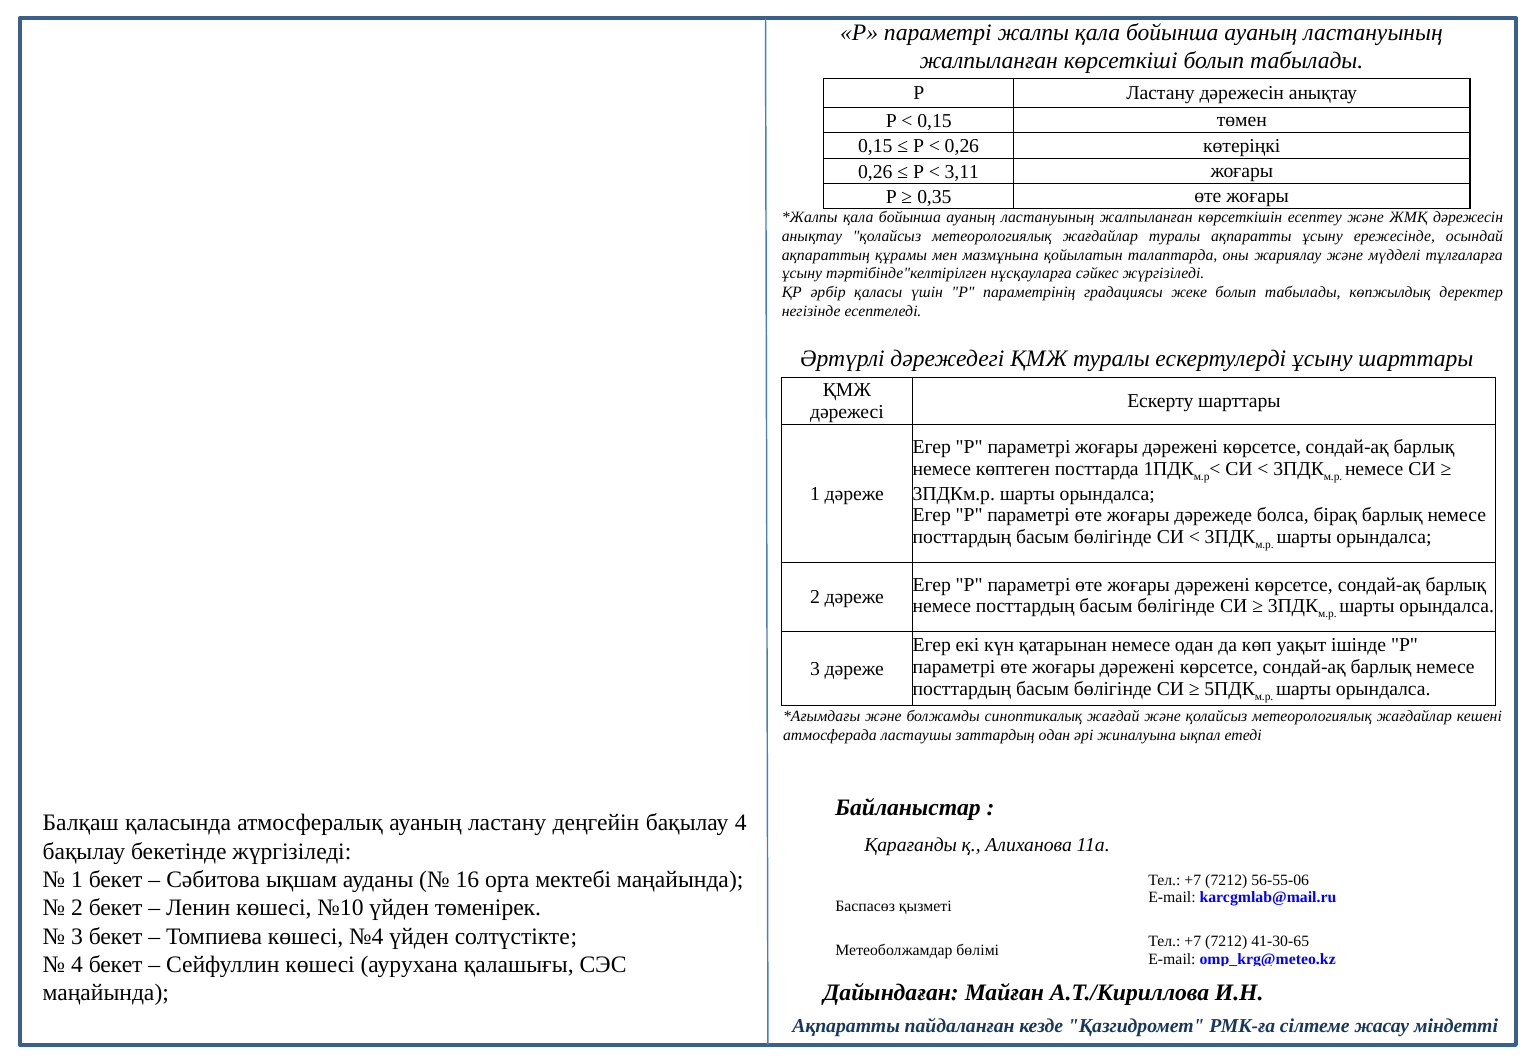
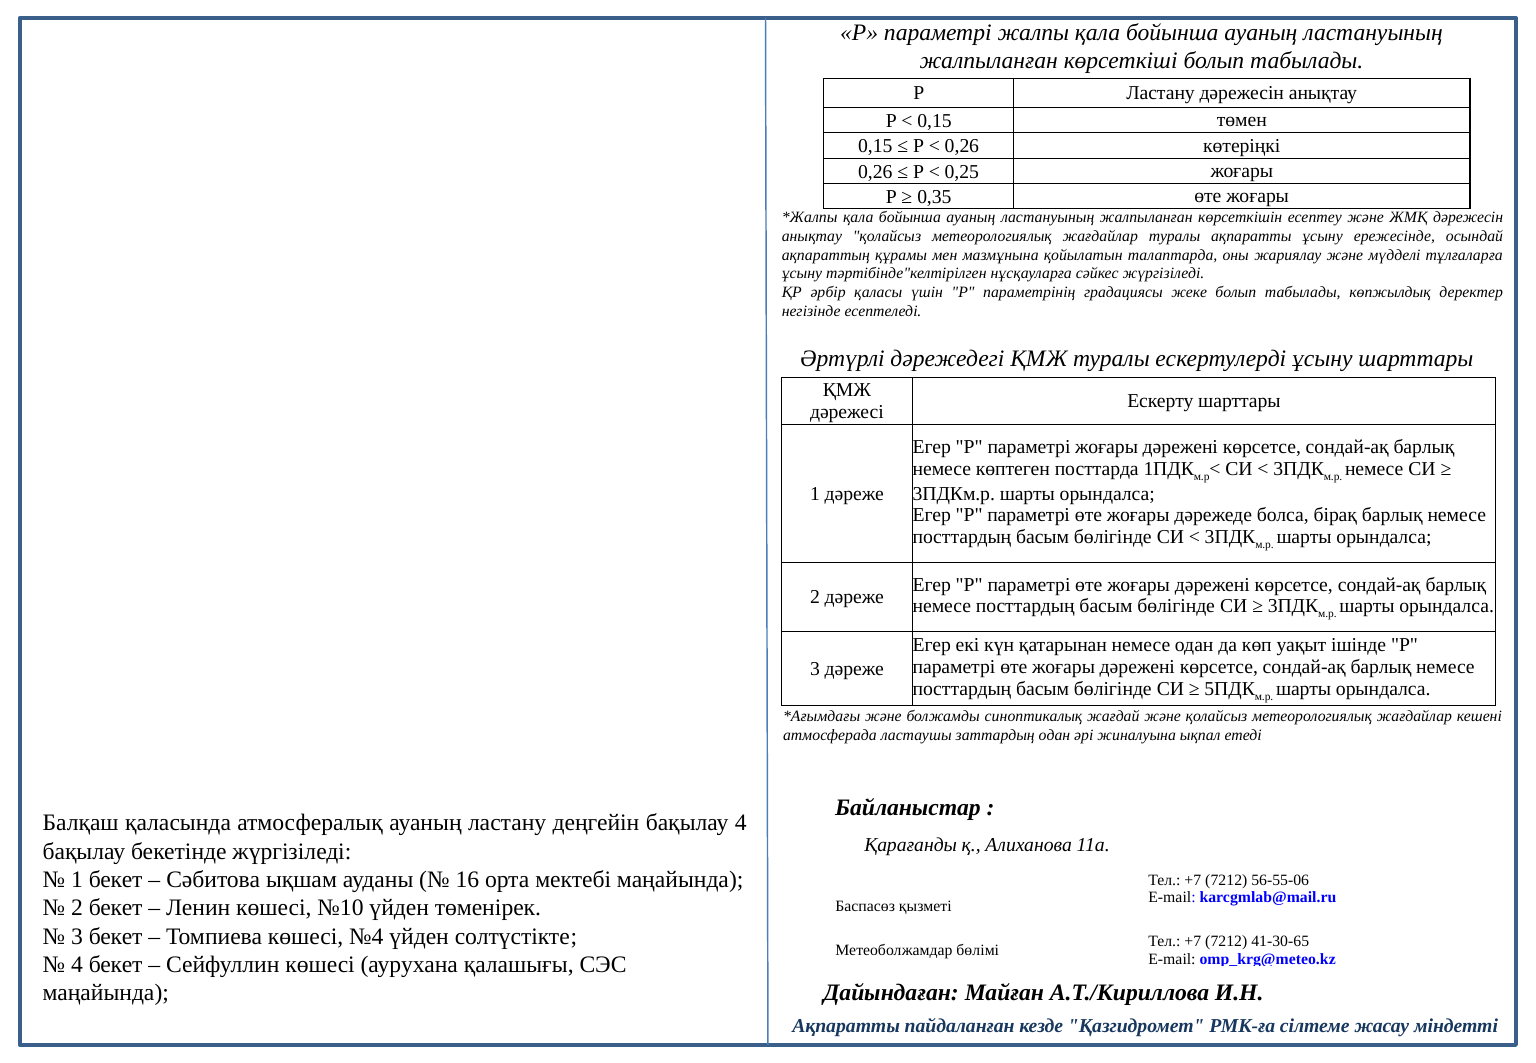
3,11: 3,11 -> 0,25 (962, 172)
